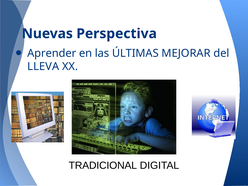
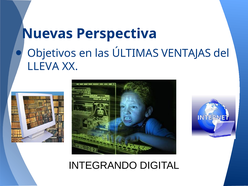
Aprender: Aprender -> Objetivos (52, 53)
MEJORAR: MEJORAR -> VENTAJAS (186, 53)
TRADICIONAL: TRADICIONAL -> INTEGRANDO (103, 165)
